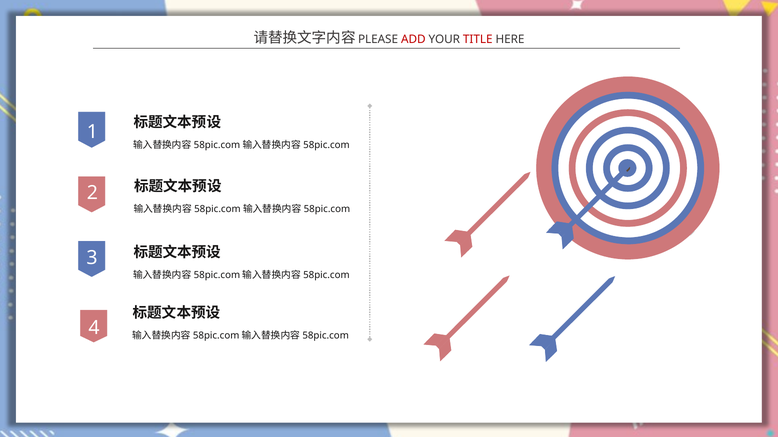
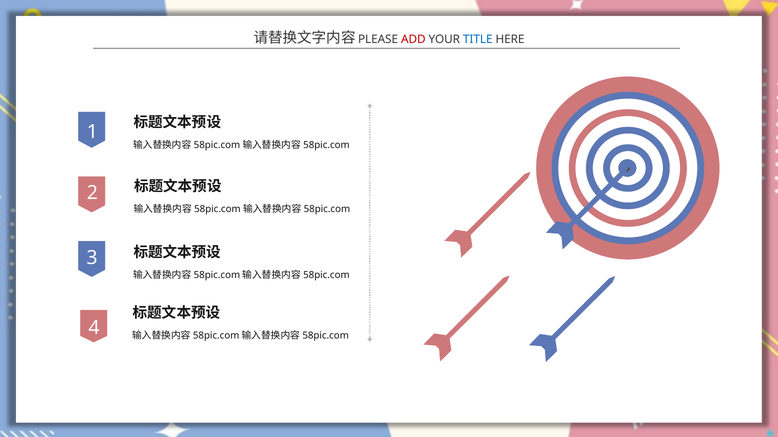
TITLE colour: red -> blue (478, 39)
